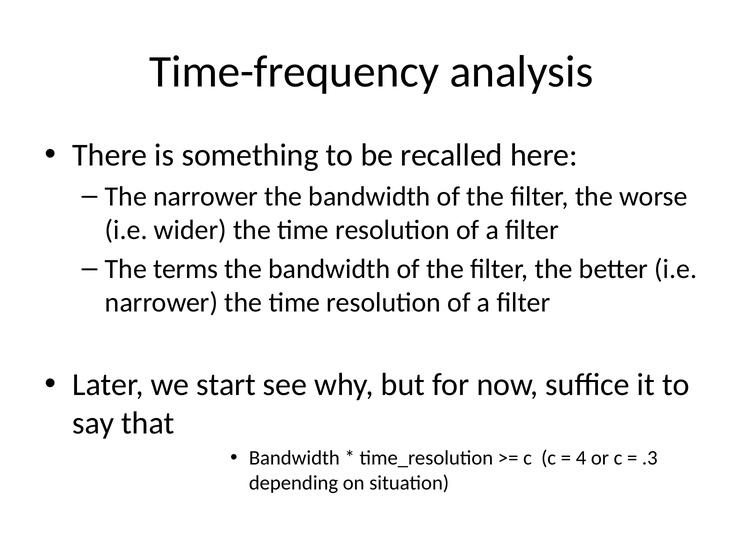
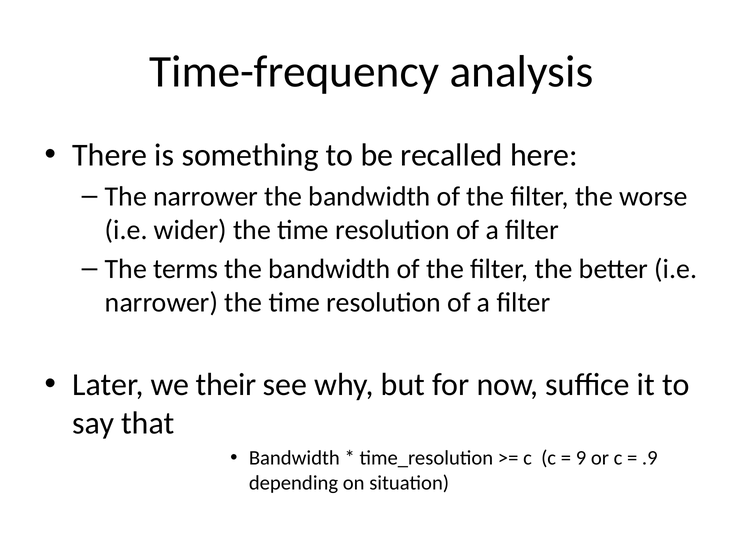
start: start -> their (226, 385)
4: 4 -> 9 (581, 458)
.3: .3 -> .9 (650, 458)
